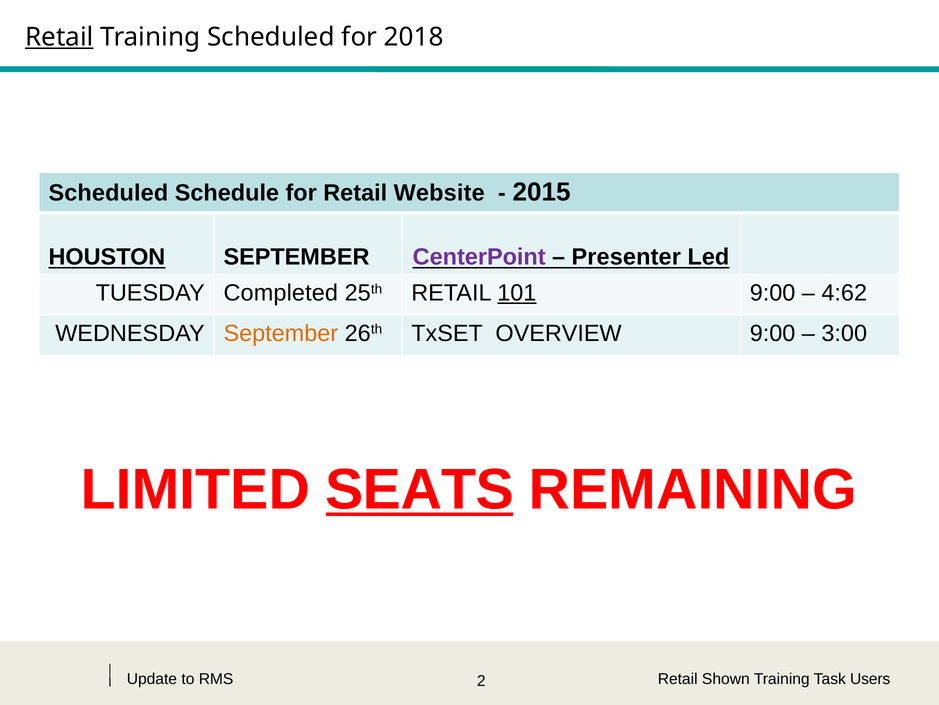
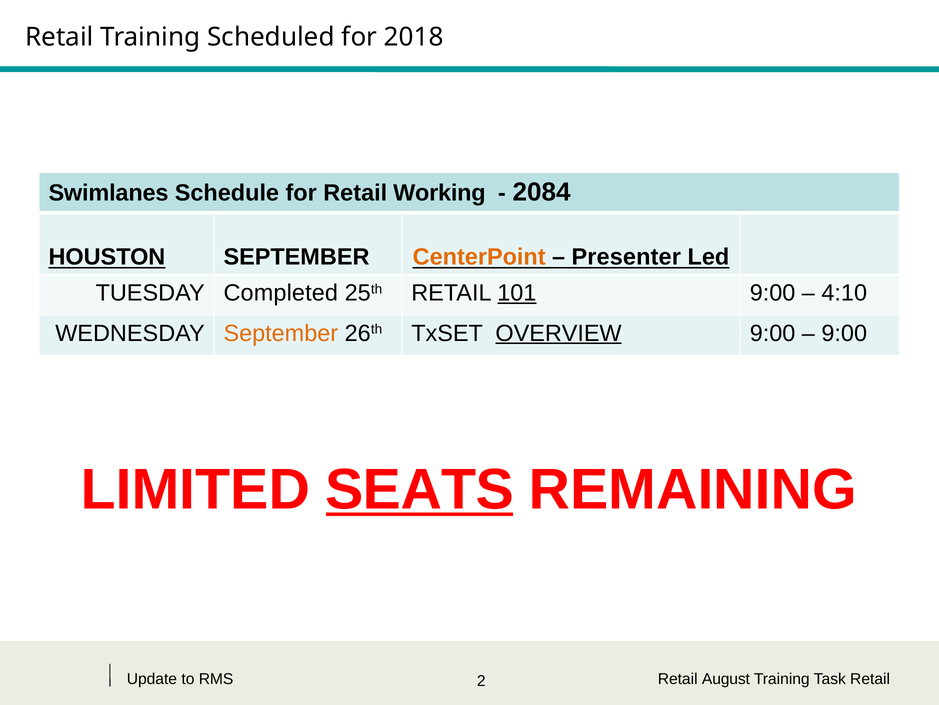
Retail underline: present -> none (59, 37)
Scheduled: Scheduled -> Swimlanes (109, 193)
Website: Website -> Working (439, 193)
2015: 2015 -> 2084 (542, 192)
CenterPoint colour: purple -> orange (479, 257)
4:62: 4:62 -> 4:10 (844, 293)
OVERVIEW underline: none -> present (559, 333)
3:00: 3:00 -> 9:00 (844, 333)
Shown: Shown -> August (726, 678)
Task Users: Users -> Retail (870, 678)
